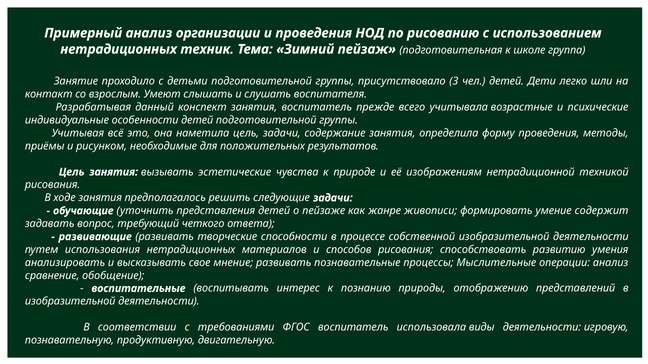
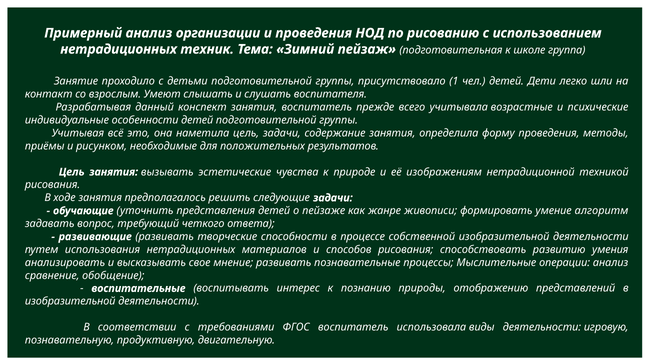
3: 3 -> 1 (454, 81)
содержит: содержит -> алгоритм (602, 211)
